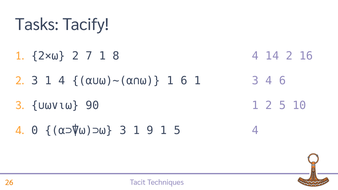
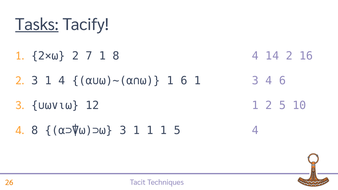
Tasks underline: none -> present (37, 25)
90: 90 -> 12 (92, 106)
4 0: 0 -> 8 (35, 130)
3 1 9: 9 -> 1 (150, 130)
